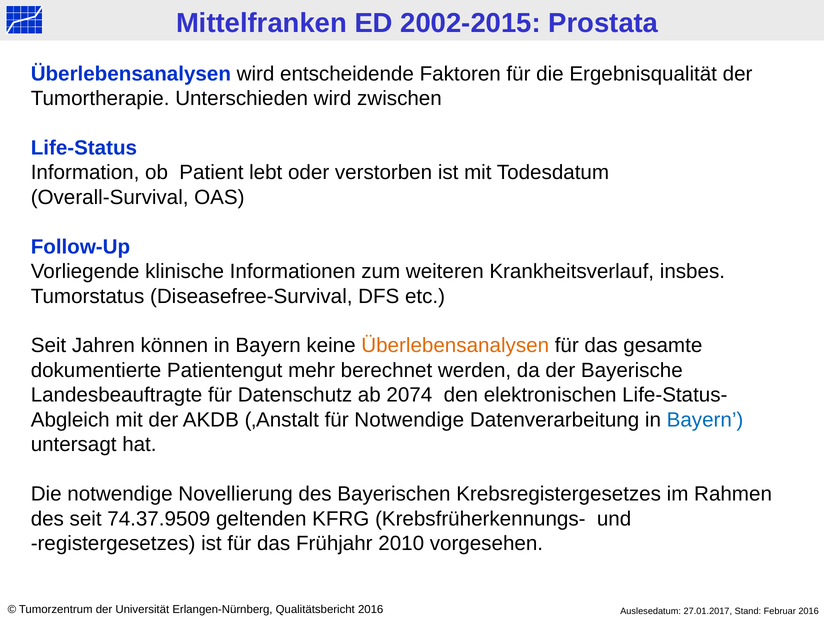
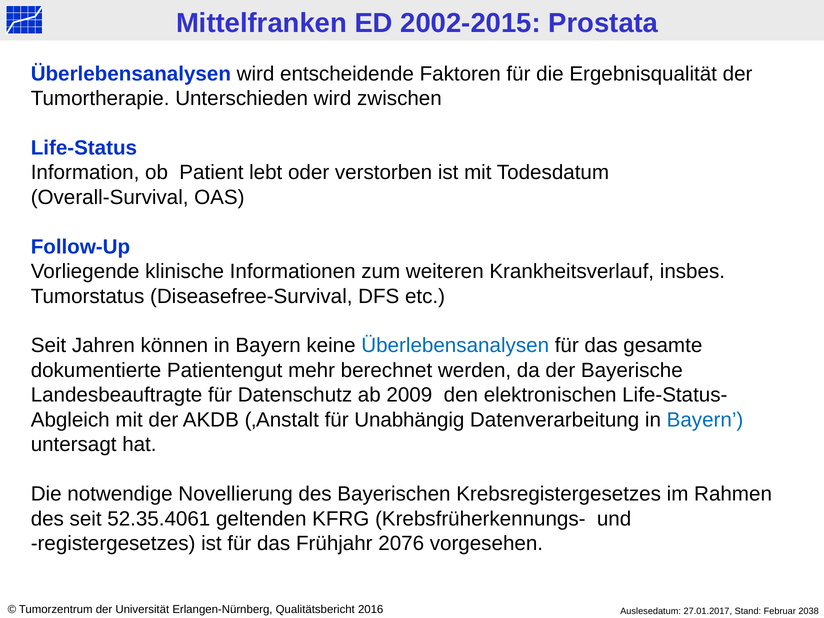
Überlebensanalysen colour: orange -> blue (455, 346)
2074: 2074 -> 2009 (409, 395)
für Notwendige: Notwendige -> Unabhängig (409, 420)
74.37.9509: 74.37.9509 -> 52.35.4061 (159, 519)
2010: 2010 -> 2076 (401, 543)
2016: 2016 -> 2038 (809, 611)
